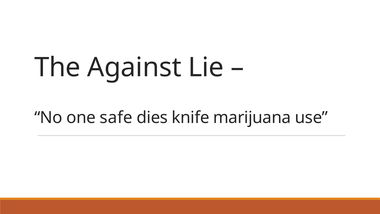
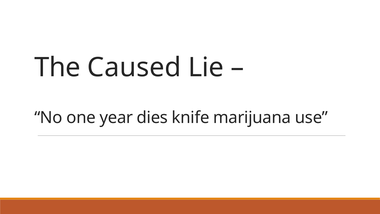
Against: Against -> Caused (134, 68)
safe: safe -> year (116, 117)
